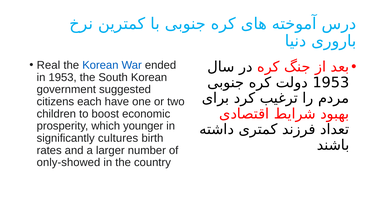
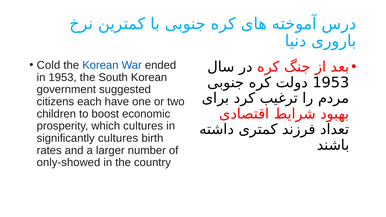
Real: Real -> Cold (48, 65)
which younger: younger -> cultures (143, 126)
